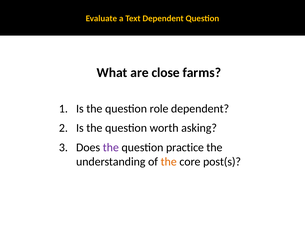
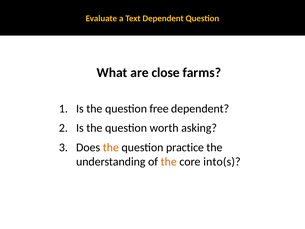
role: role -> free (159, 109)
the colour: purple -> orange (111, 147)
post(s: post(s -> into(s (222, 161)
